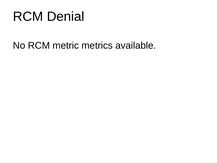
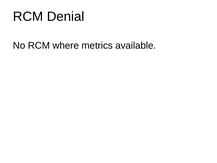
metric: metric -> where (66, 46)
